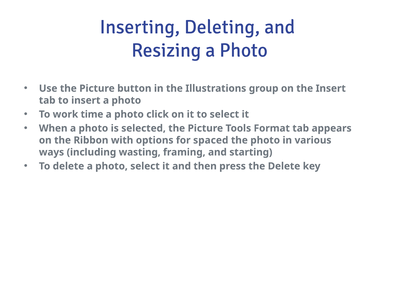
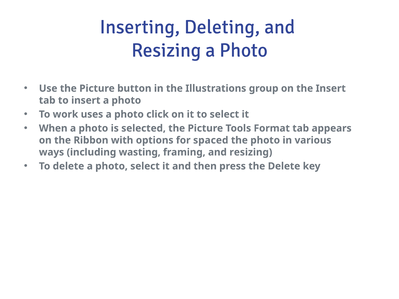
time: time -> uses (92, 114)
framing and starting: starting -> resizing (251, 152)
